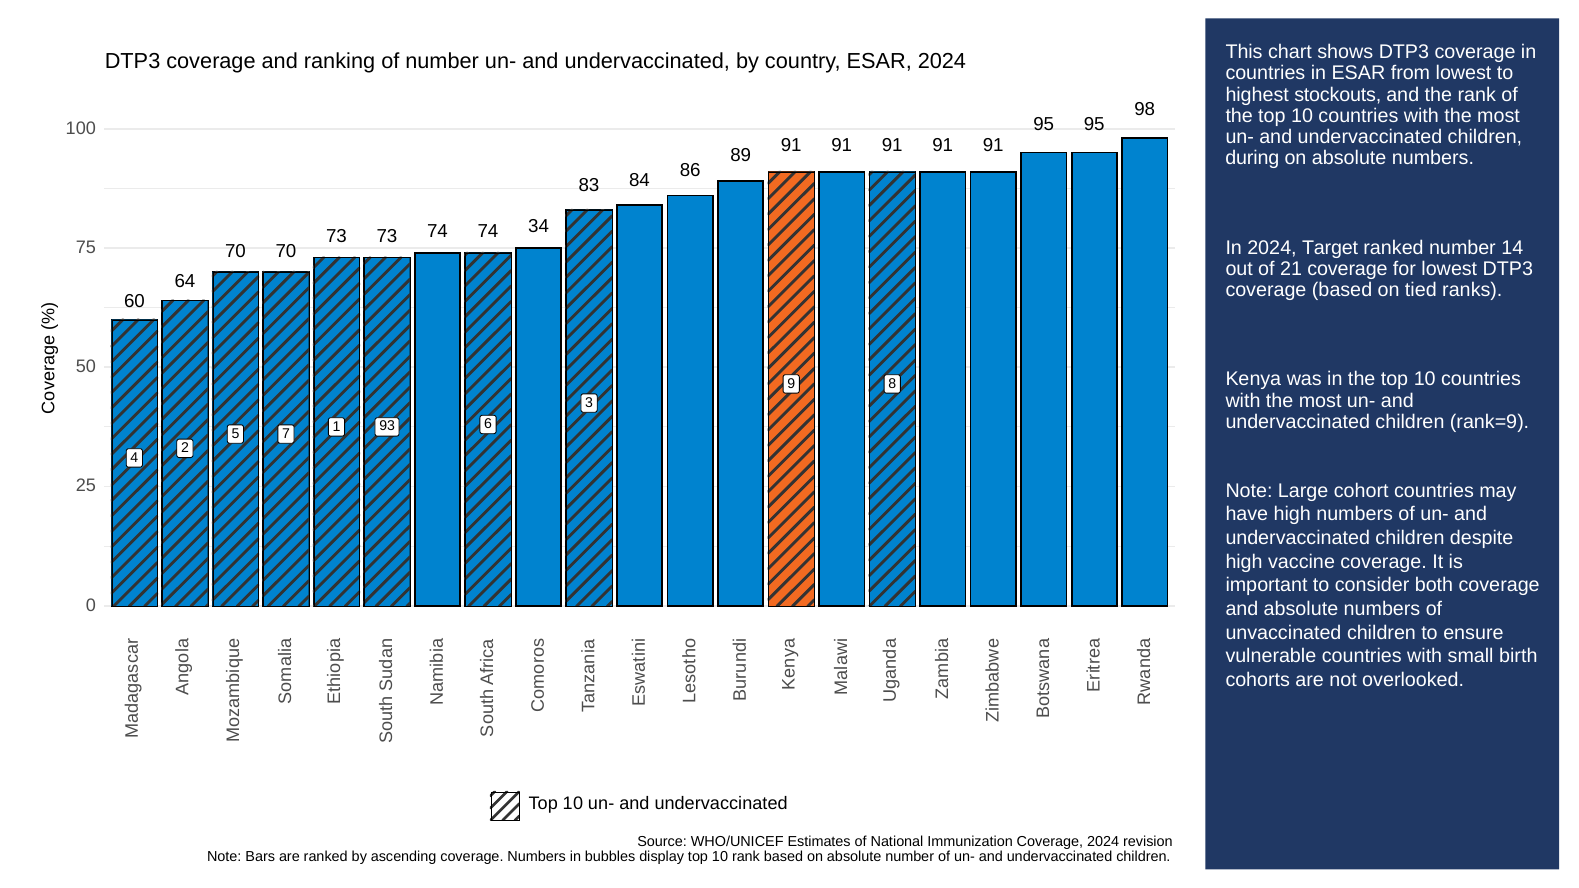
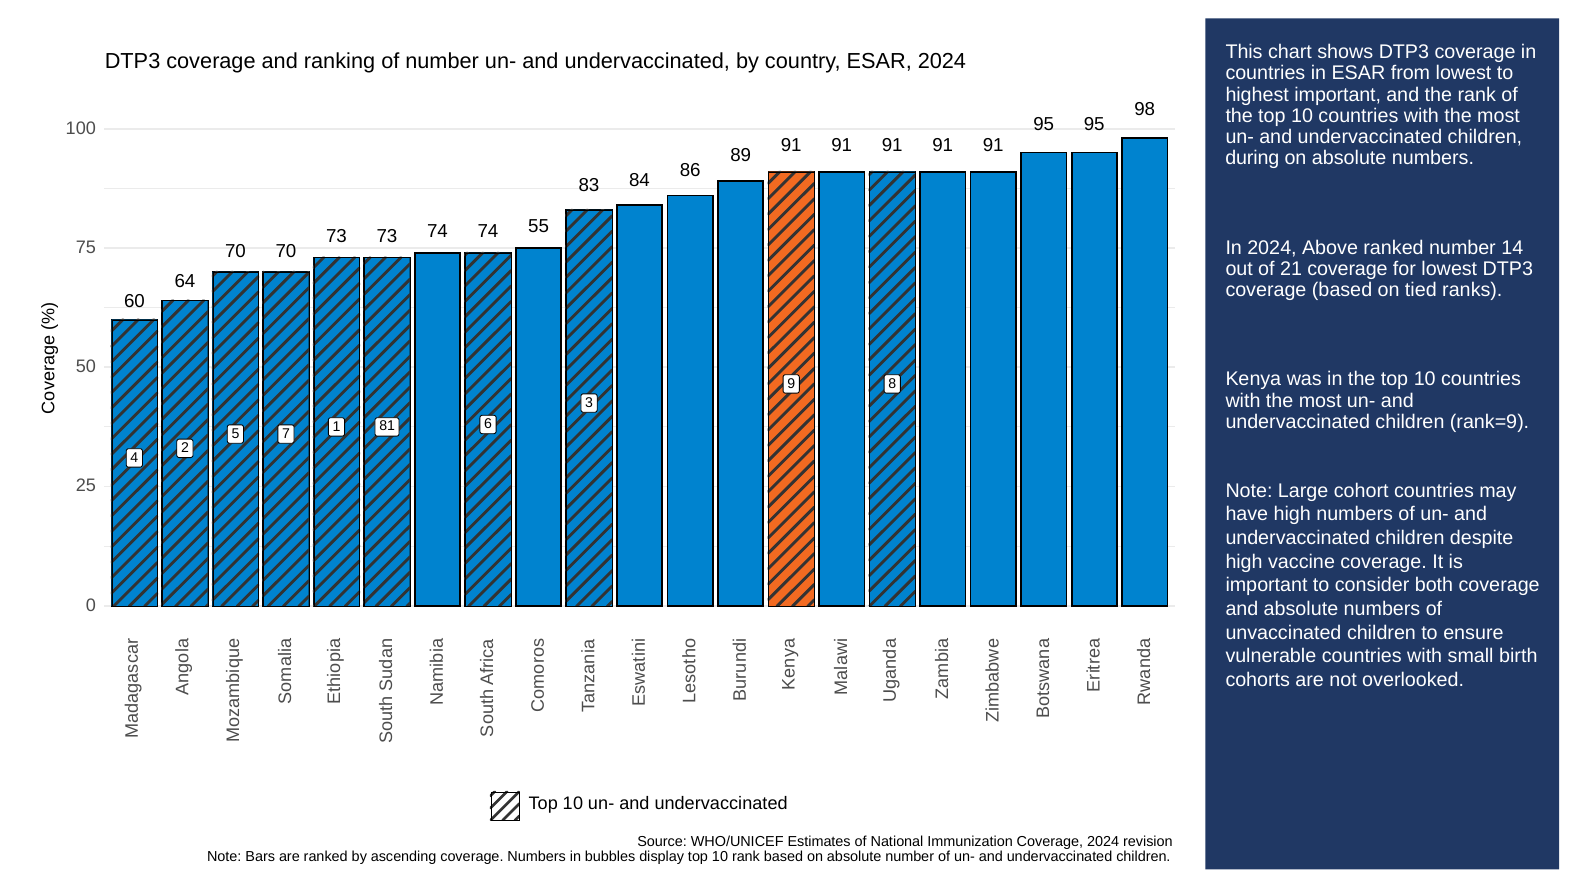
highest stockouts: stockouts -> important (1338, 95)
34: 34 -> 55 (539, 226)
Target: Target -> Above (1330, 248)
93: 93 -> 81 (387, 426)
